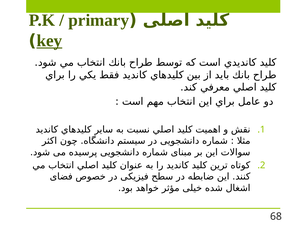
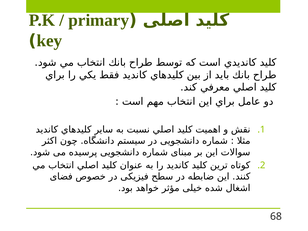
key underline: present -> none (49, 41)
